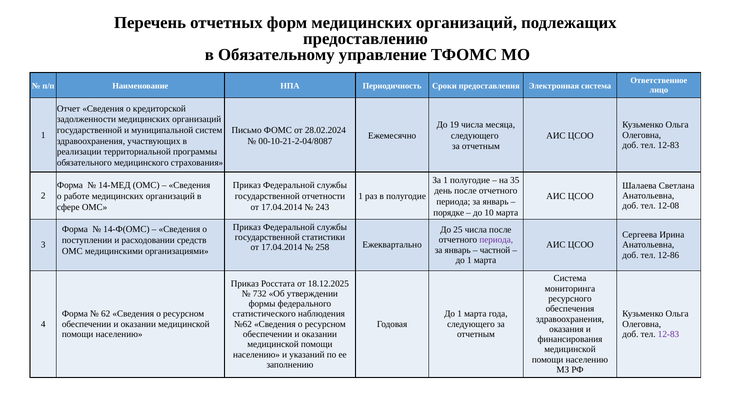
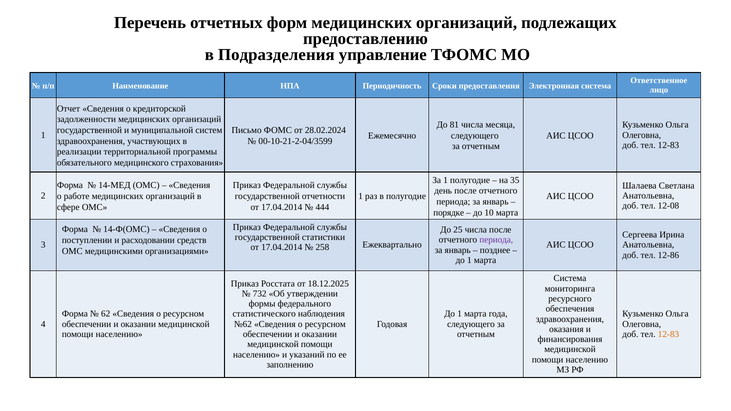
Обязательному: Обязательному -> Подразделения (276, 55)
19: 19 -> 81 (454, 125)
00-10-21-2-04/8087: 00-10-21-2-04/8087 -> 00-10-21-2-04/3599 (295, 141)
243: 243 -> 444 (322, 207)
частной: частной -> позднее (495, 250)
12-83 colour: purple -> orange (669, 334)
